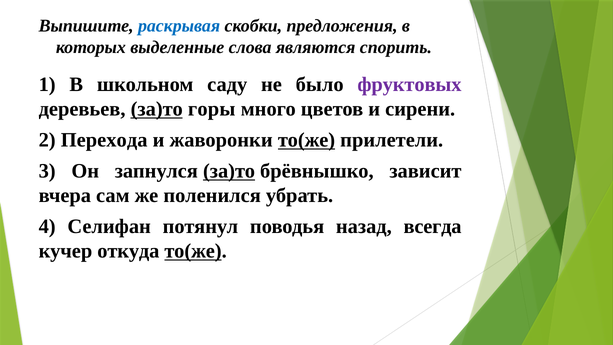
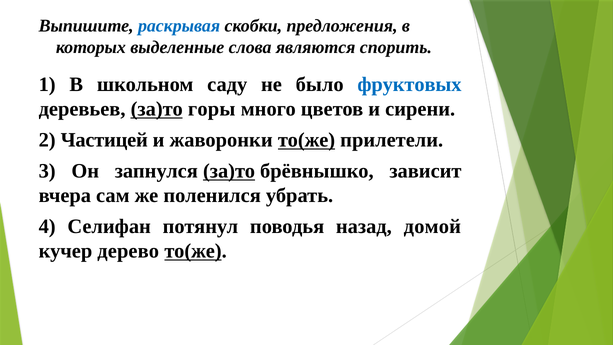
фруктовых colour: purple -> blue (409, 84)
Перехода: Перехода -> Частицей (104, 140)
всегда: всегда -> домой (432, 226)
откуда: откуда -> дерево (128, 251)
